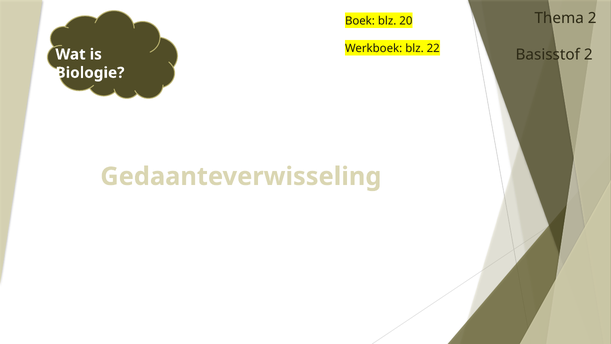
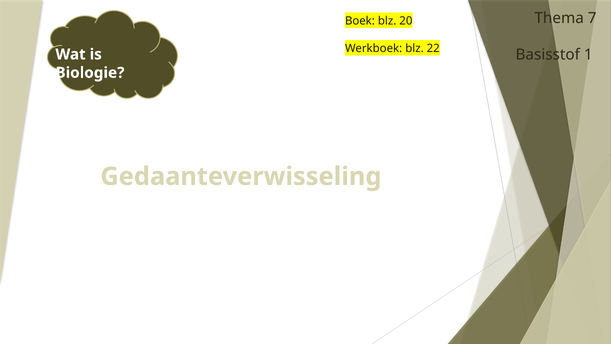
Thema 2: 2 -> 7 (592, 18)
Basisstof 2: 2 -> 1 (588, 55)
